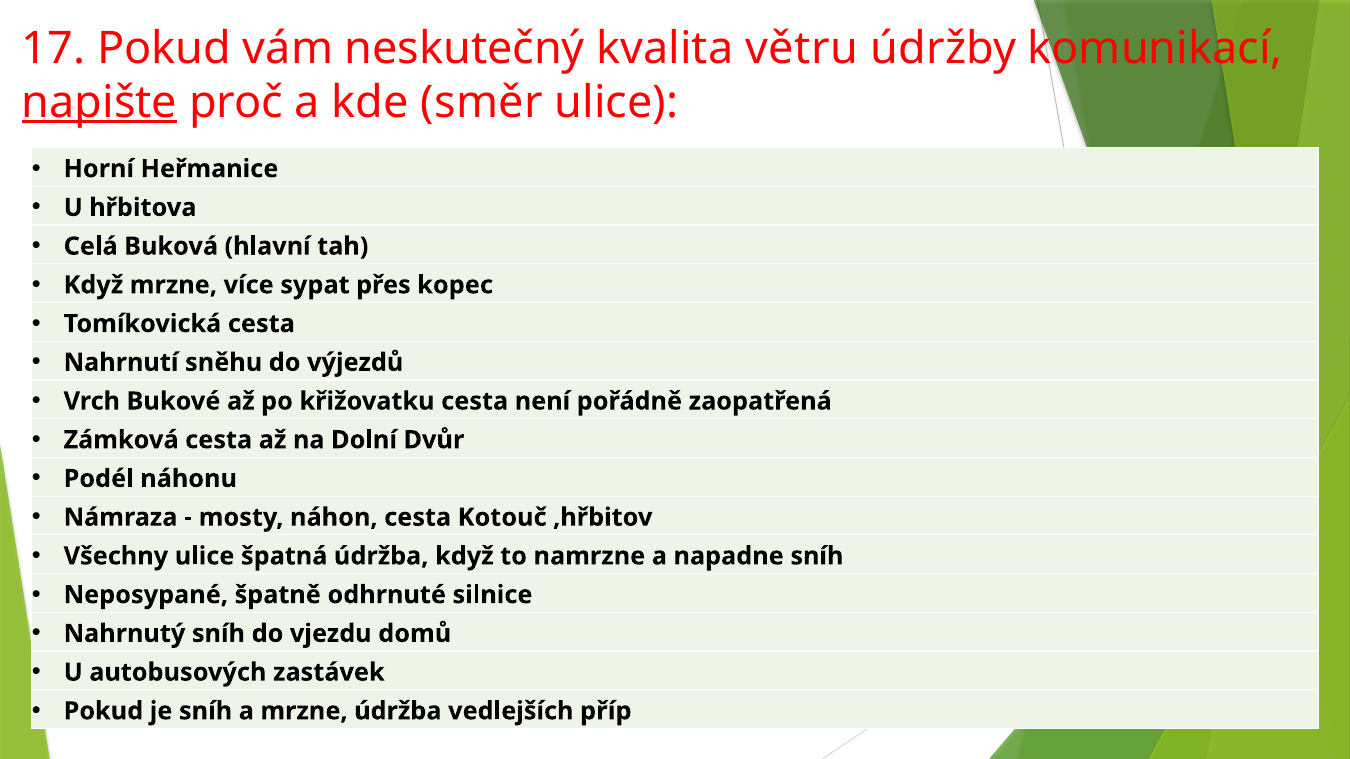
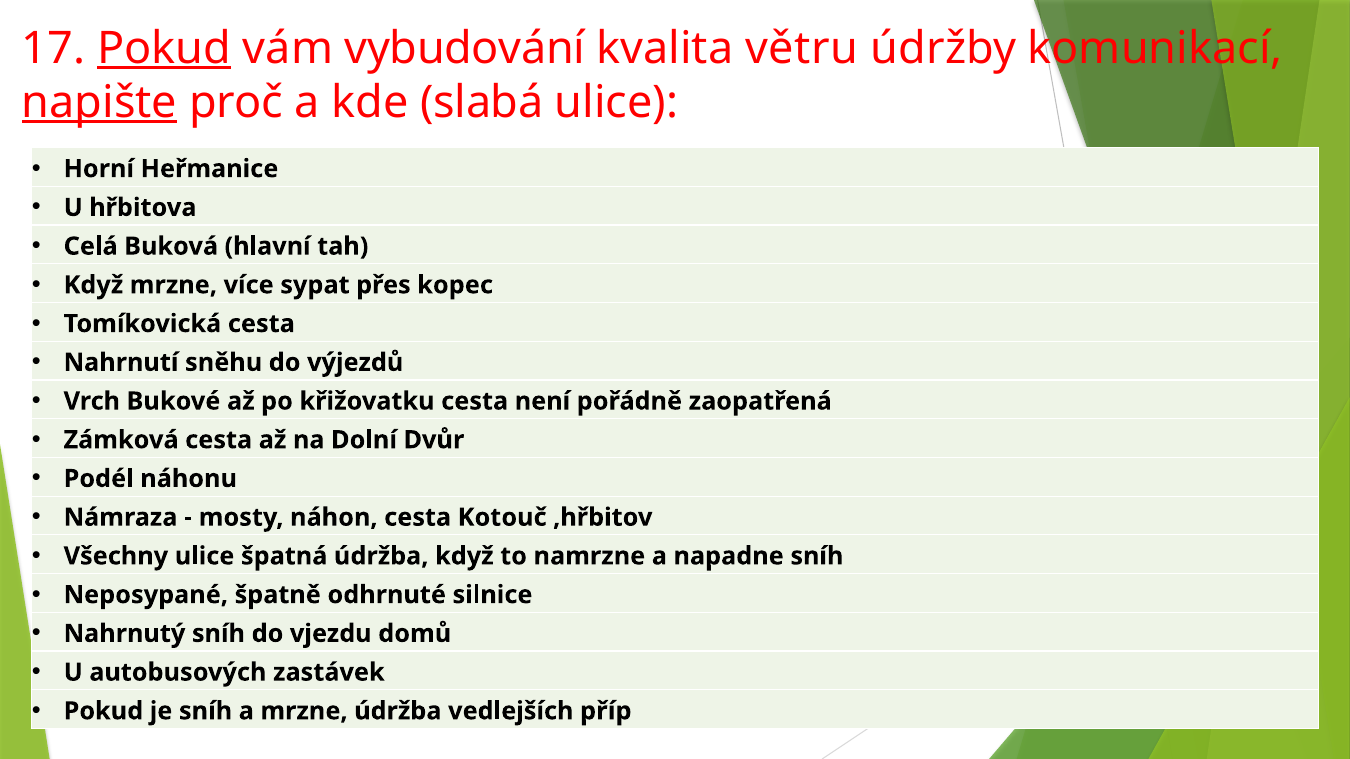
Pokud underline: none -> present (164, 48)
neskutečný: neskutečný -> vybudování (465, 48)
směr: směr -> slabá (482, 102)
